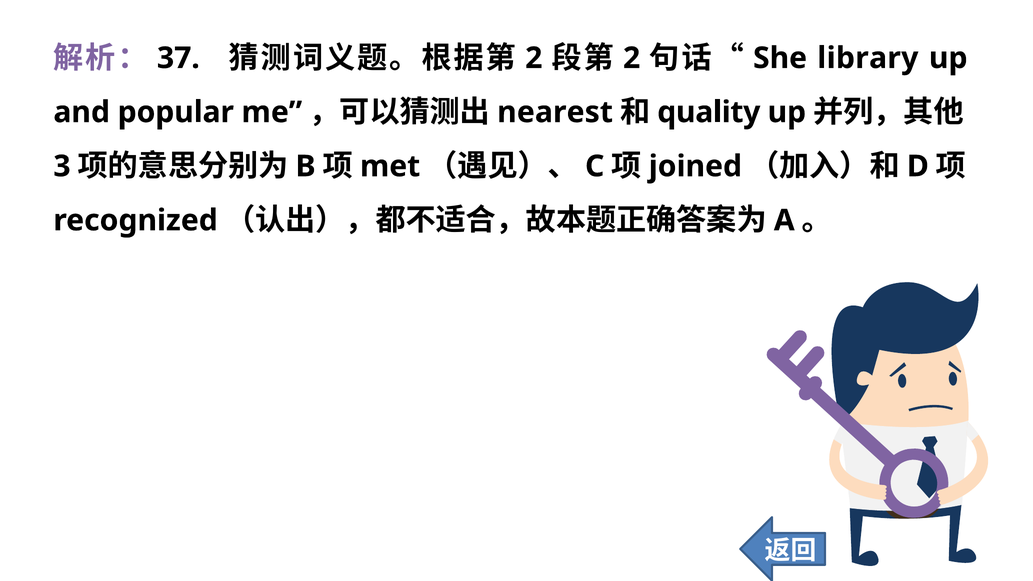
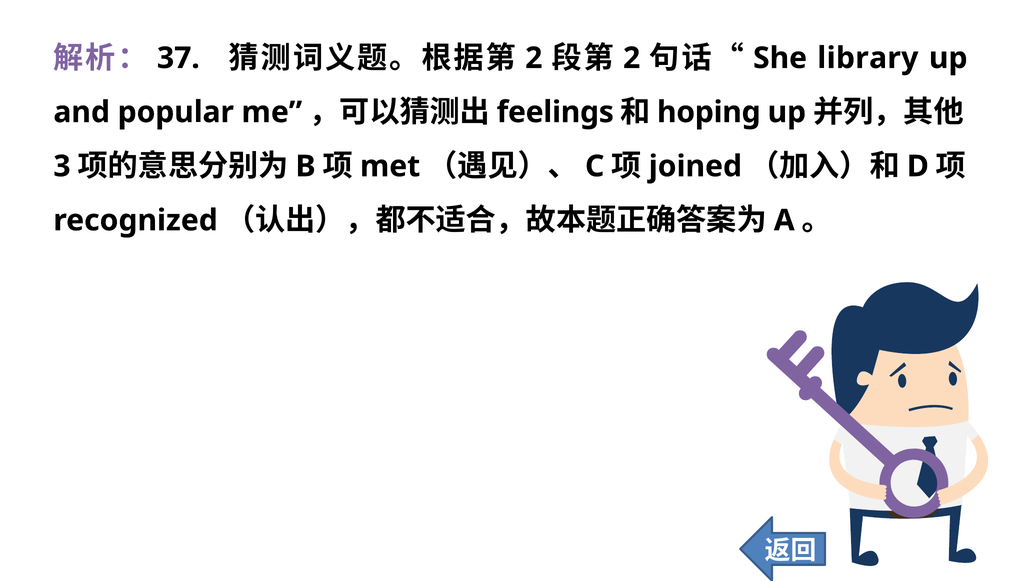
nearest: nearest -> feelings (555, 112)
quality: quality -> hoping (709, 112)
